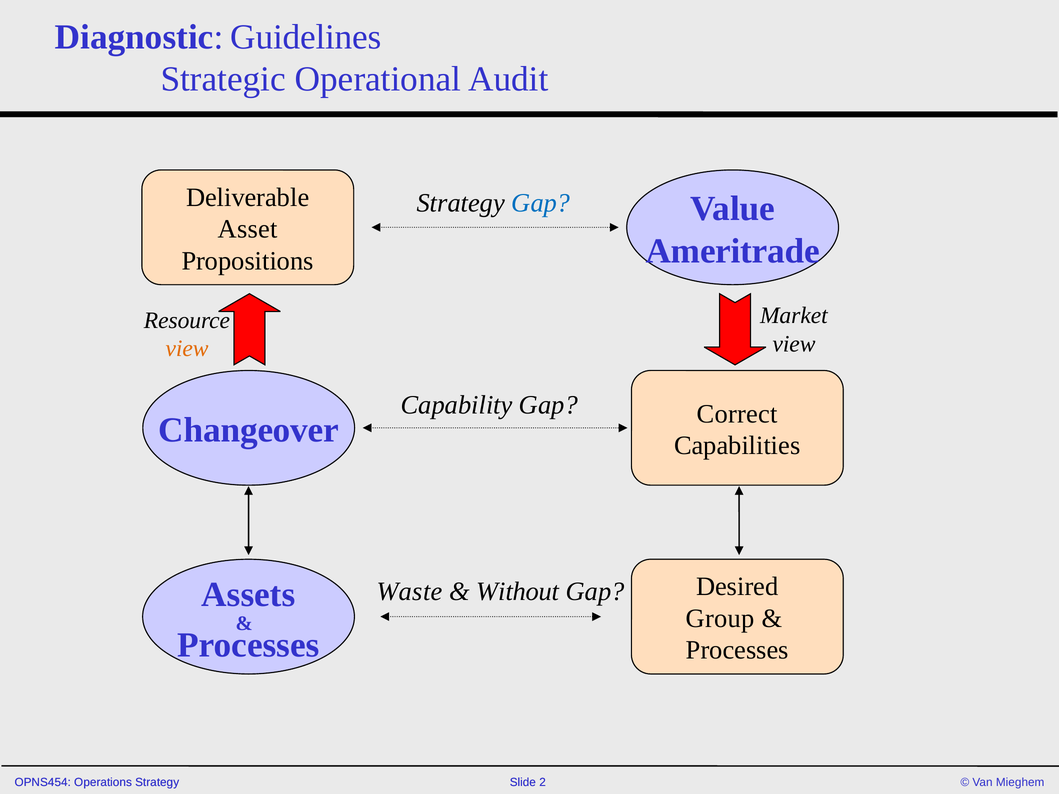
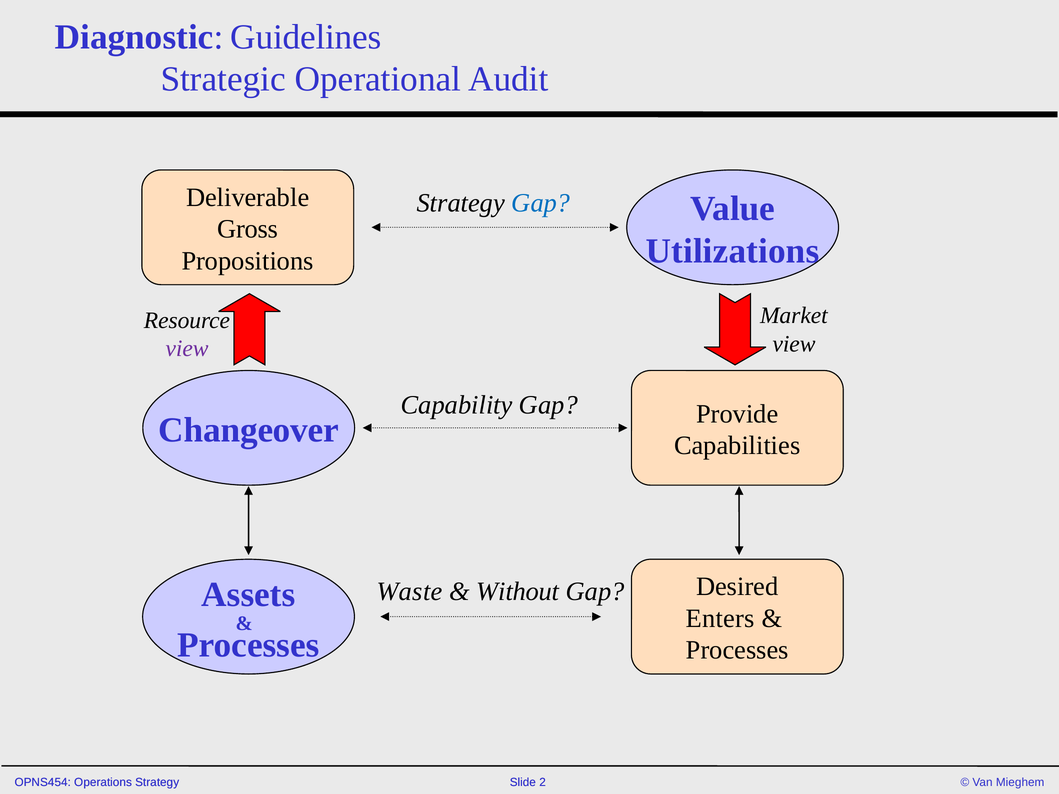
Asset: Asset -> Gross (248, 229)
Ameritrade: Ameritrade -> Utilizations (733, 251)
view colour: orange -> purple (187, 349)
Correct: Correct -> Provide (737, 414)
Group: Group -> Enters (720, 619)
